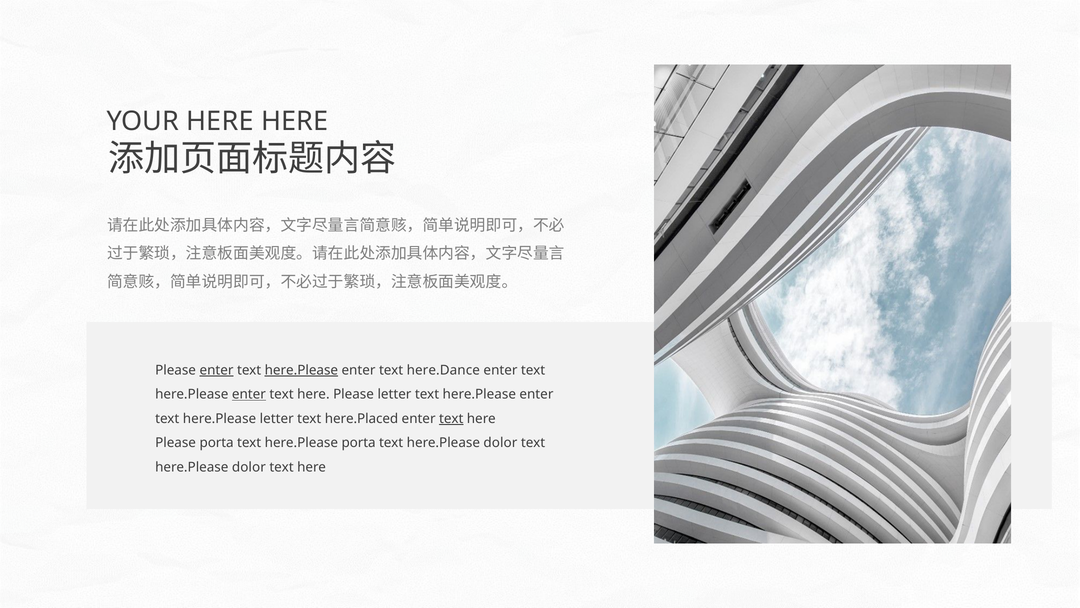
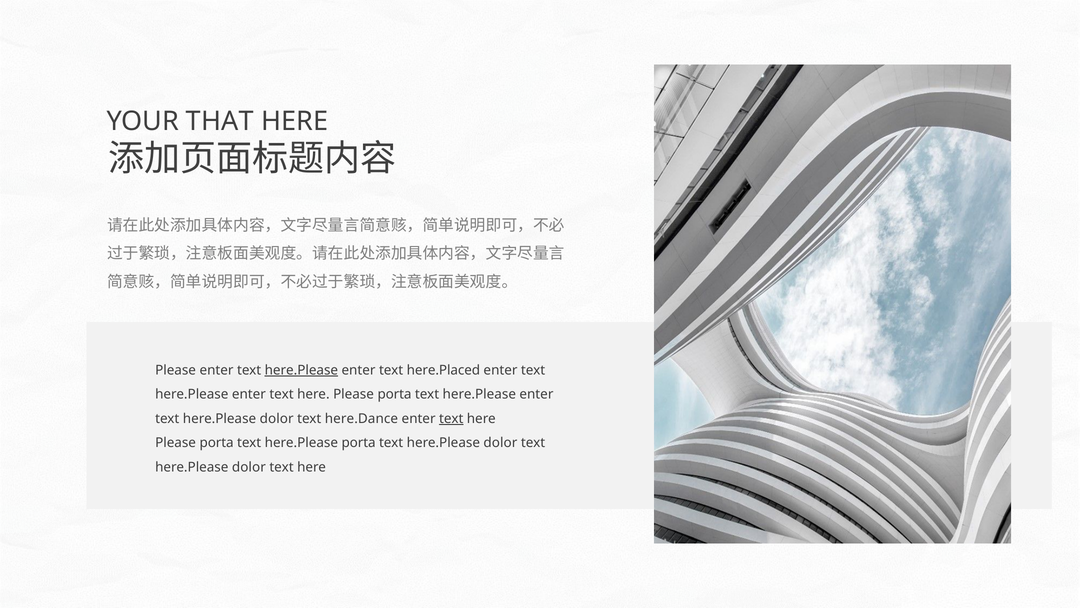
YOUR HERE: HERE -> THAT (220, 121)
enter underline: present -> none (217, 370)
here.Dance: here.Dance -> here.Placed (443, 370)
enter underline: present -> none (249, 394)
letter: letter -> porta (395, 394)
letter: letter -> dolor (277, 418)
here.Placed: here.Placed -> here.Dance (361, 418)
